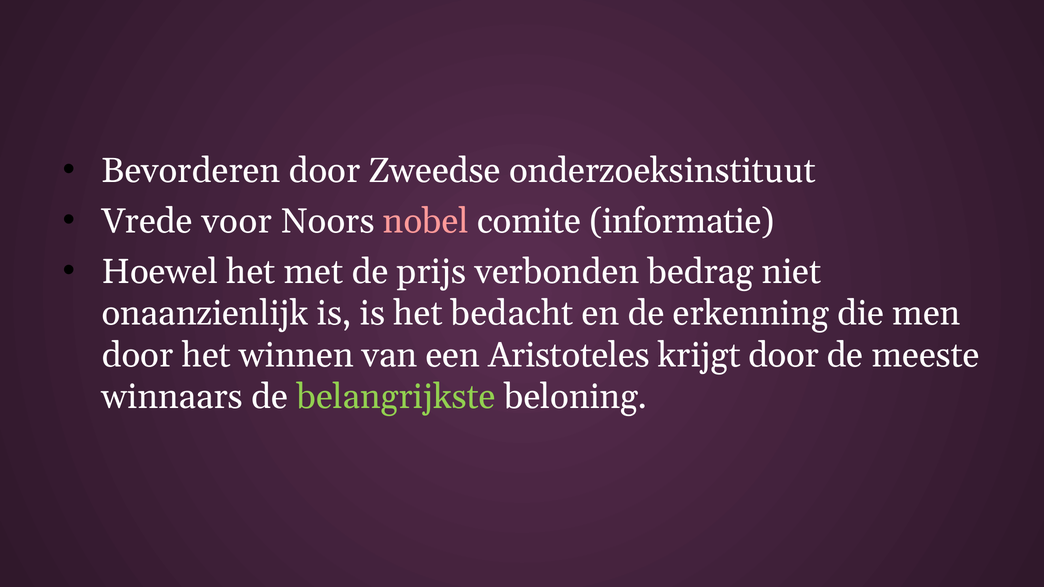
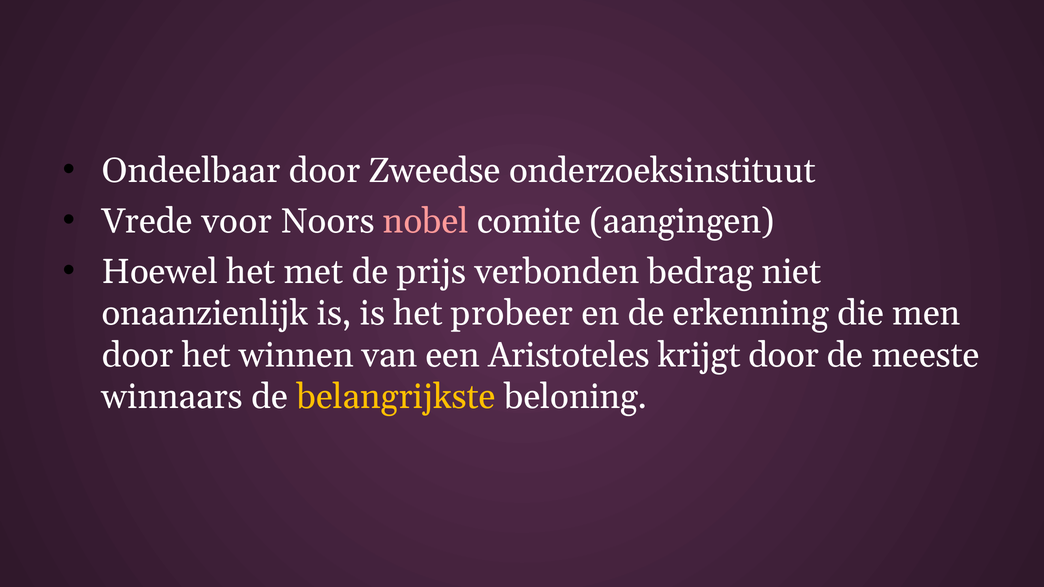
Bevorderen: Bevorderen -> Ondeelbaar (191, 171)
informatie: informatie -> aangingen (682, 221)
bedacht: bedacht -> probeer (512, 314)
belangrijkste colour: light green -> yellow (396, 397)
